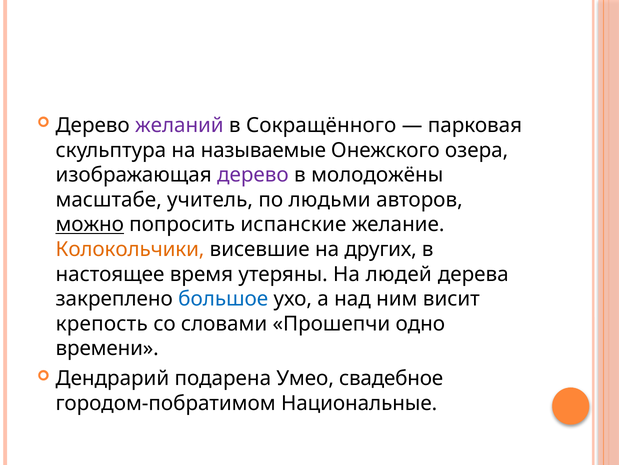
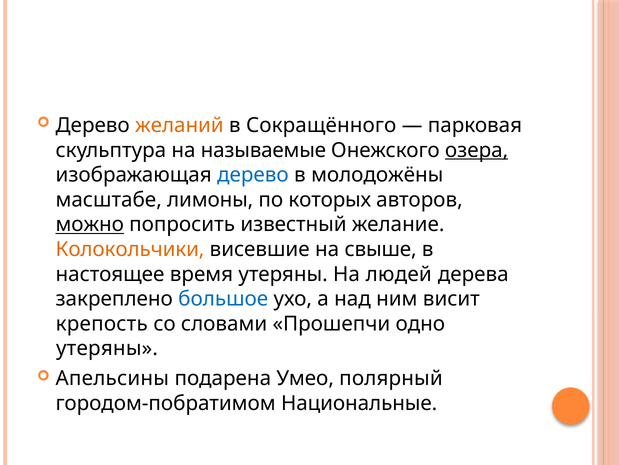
желаний colour: purple -> orange (179, 125)
озера underline: none -> present (477, 150)
дерево colour: purple -> blue (253, 175)
учитель: учитель -> лимоны (210, 199)
людьми: людьми -> которых (330, 199)
испанские: испанские -> известный (294, 224)
других: других -> свыше (381, 249)
времени: времени -> утеряны (107, 348)
Дендрарий: Дендрарий -> Апельсины (112, 378)
свадебное: свадебное -> полярный (391, 378)
